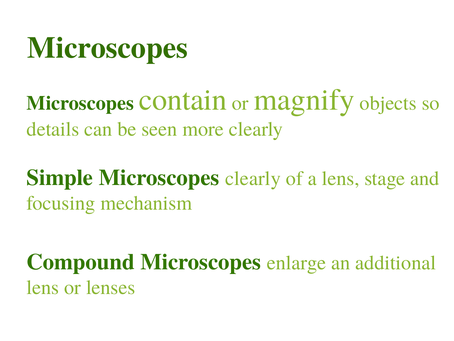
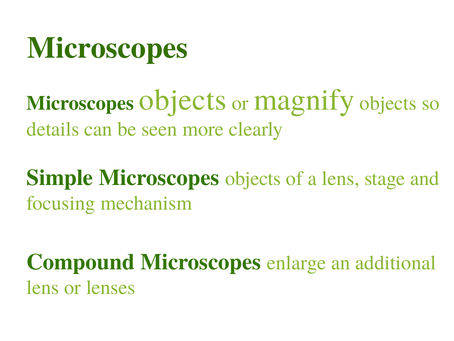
contain: contain -> objects (183, 100)
Simple Microscopes clearly: clearly -> objects (253, 178)
